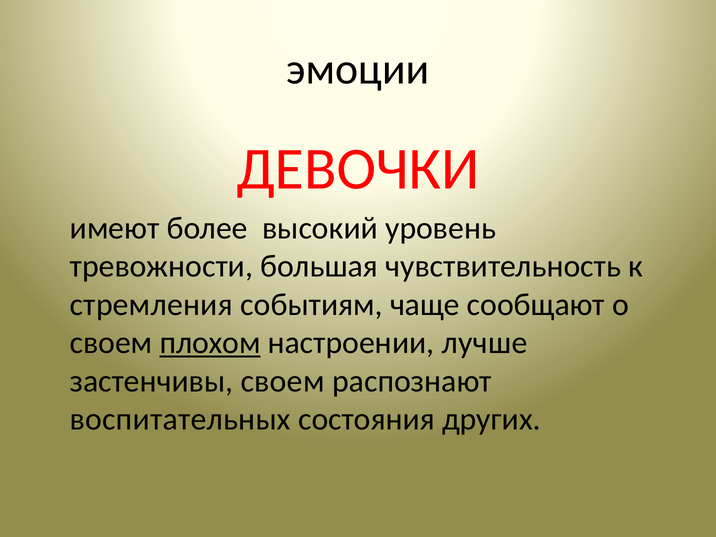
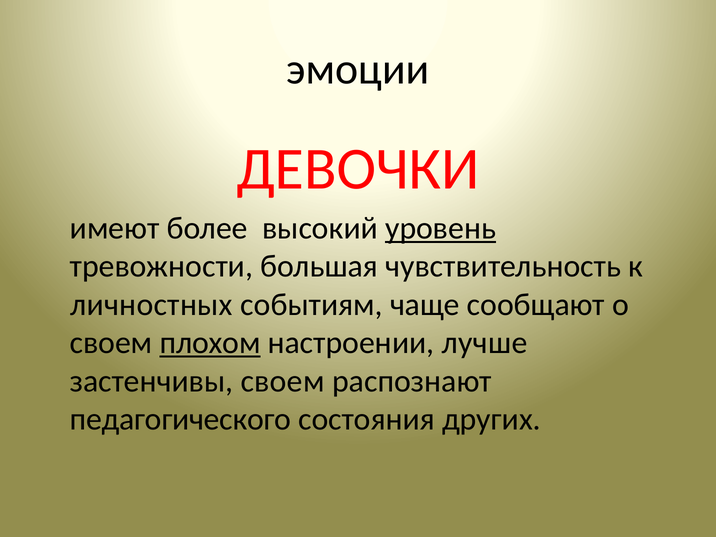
уровень underline: none -> present (441, 228)
стремления: стремления -> личностных (151, 305)
воспитательных: воспитательных -> педагогического (181, 419)
